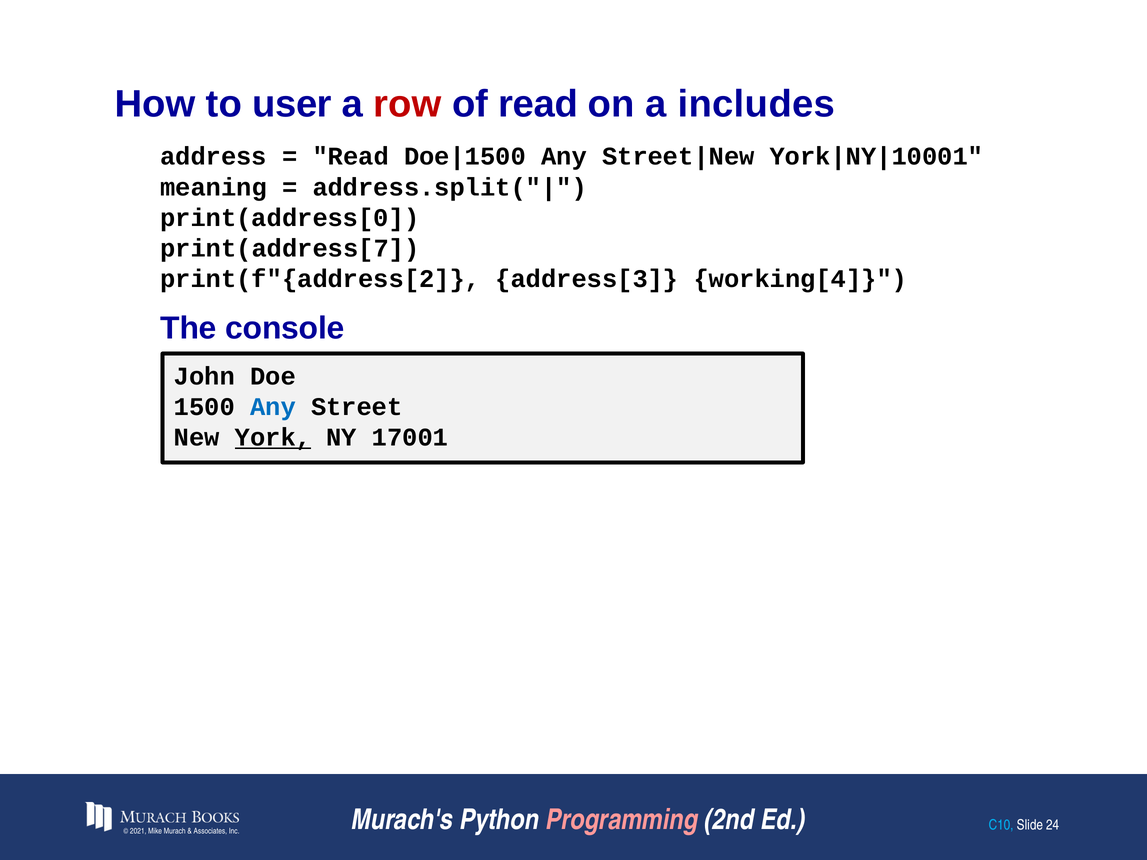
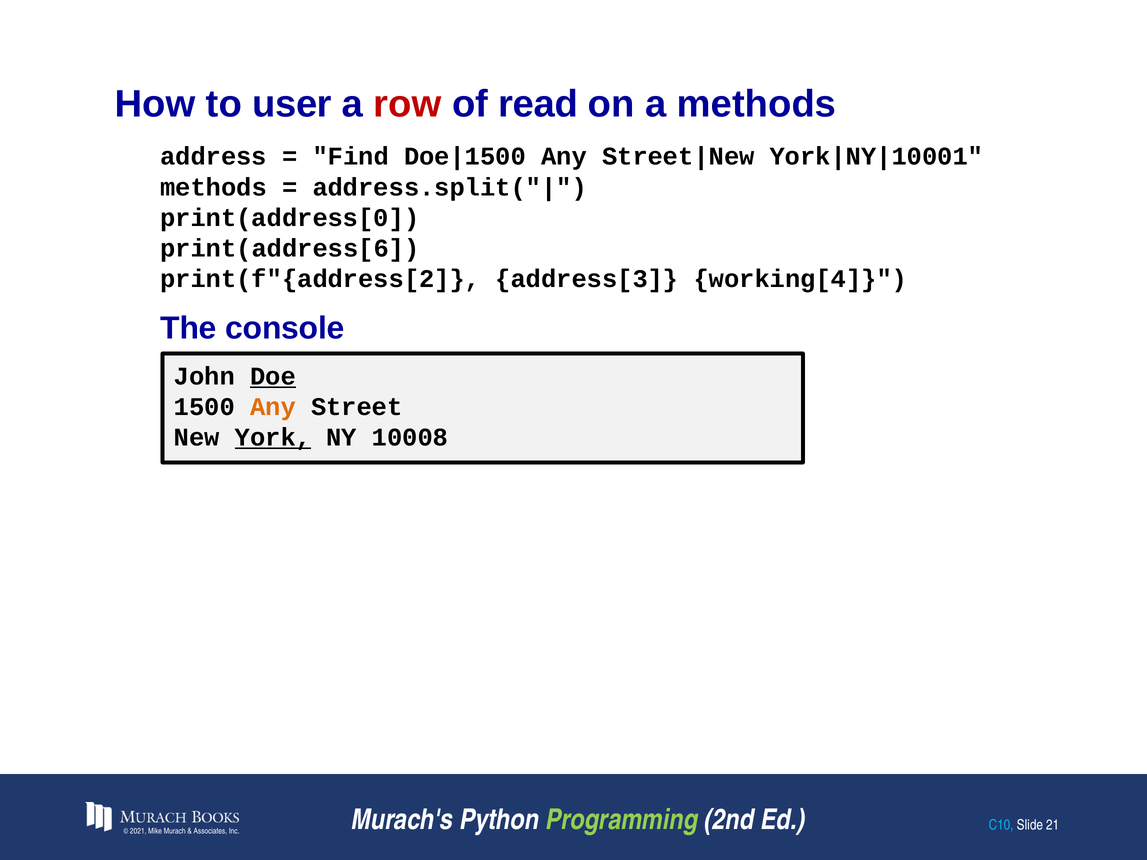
a includes: includes -> methods (757, 104)
Read: Read -> Find (351, 157)
meaning: meaning -> methods (213, 187)
print(address[7: print(address[7 -> print(address[6 (290, 248)
Doe underline: none -> present (273, 376)
Any colour: blue -> orange (273, 407)
17001: 17001 -> 10008 (410, 438)
Programming colour: pink -> light green (622, 820)
24: 24 -> 21 (1053, 825)
